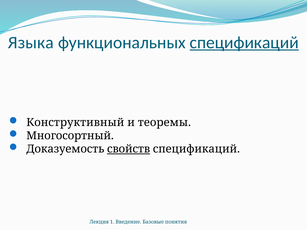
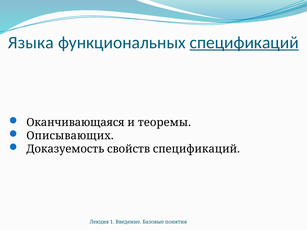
Конструктивный: Конструктивный -> Оканчивающаяся (75, 123)
Многосортный: Многосортный -> Описывающих (70, 136)
свойств underline: present -> none (129, 149)
